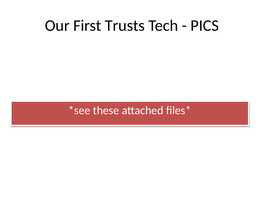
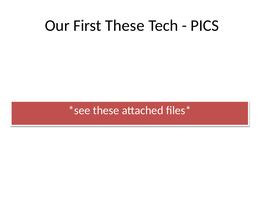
First Trusts: Trusts -> These (125, 26)
